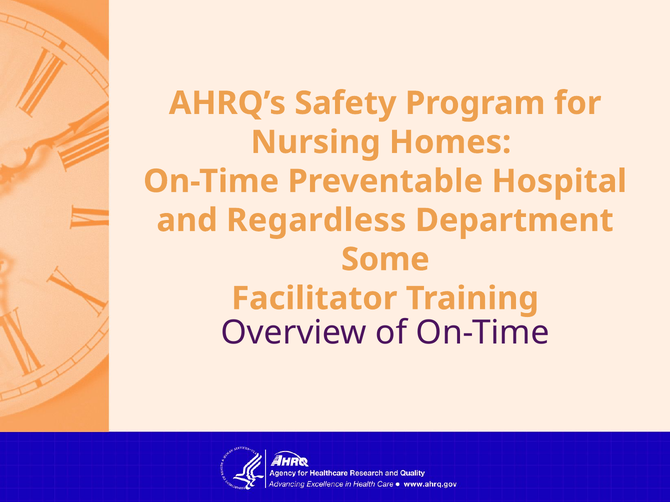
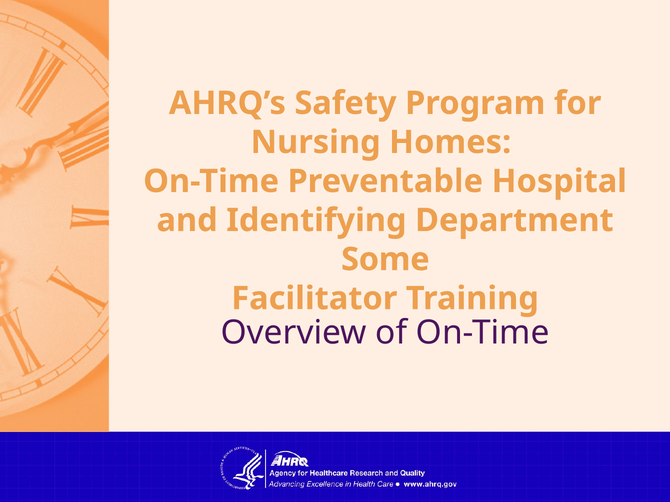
Regardless: Regardless -> Identifying (316, 221)
